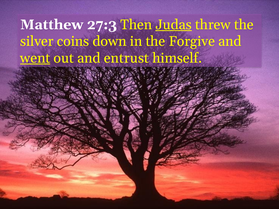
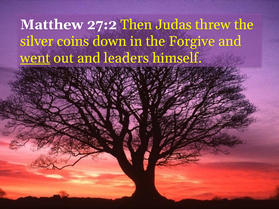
27:3: 27:3 -> 27:2 (102, 25)
Judas underline: present -> none (174, 25)
entrust: entrust -> leaders (126, 58)
